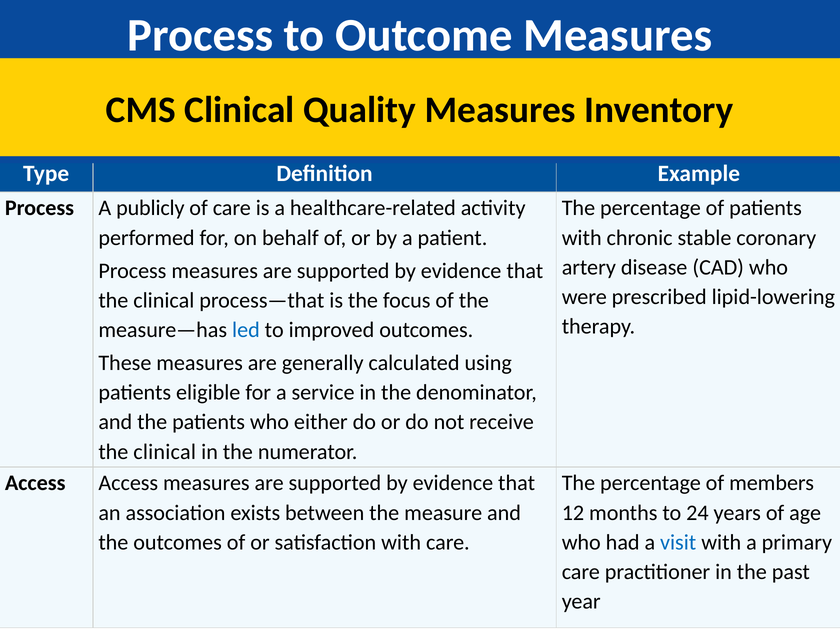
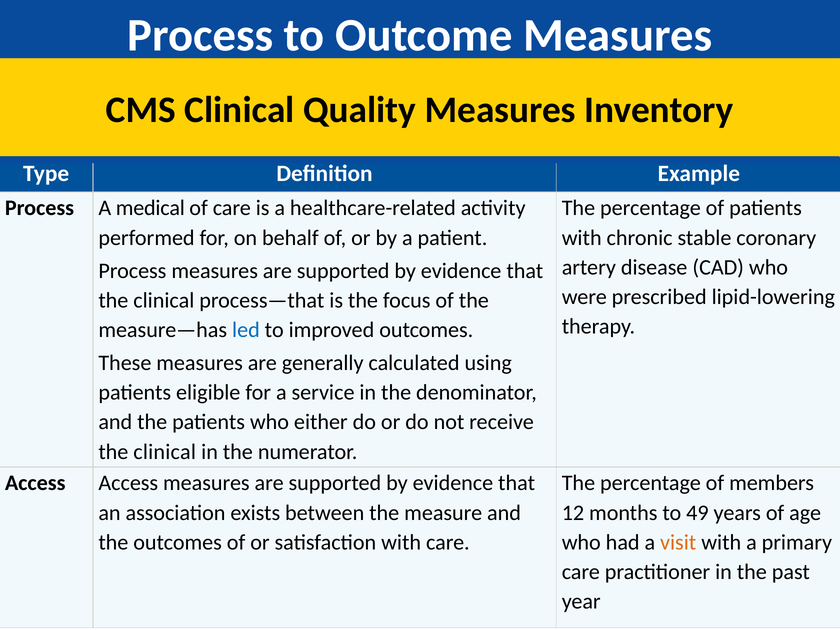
publicly: publicly -> medical (150, 208)
24: 24 -> 49 (697, 513)
visit colour: blue -> orange (678, 542)
